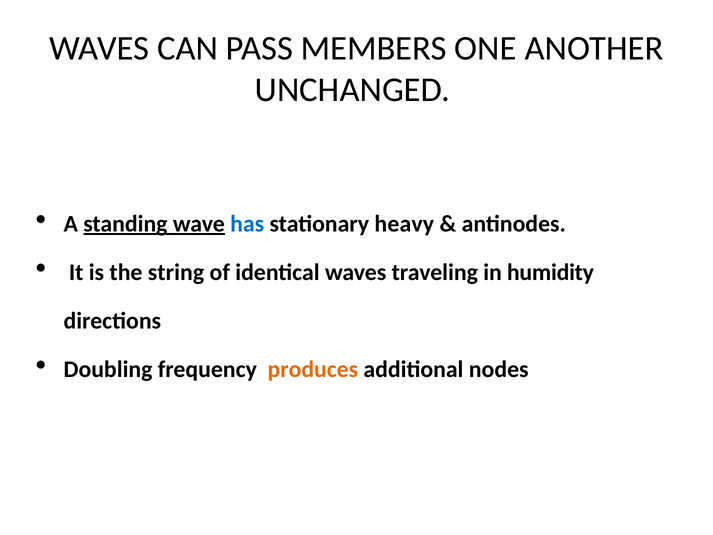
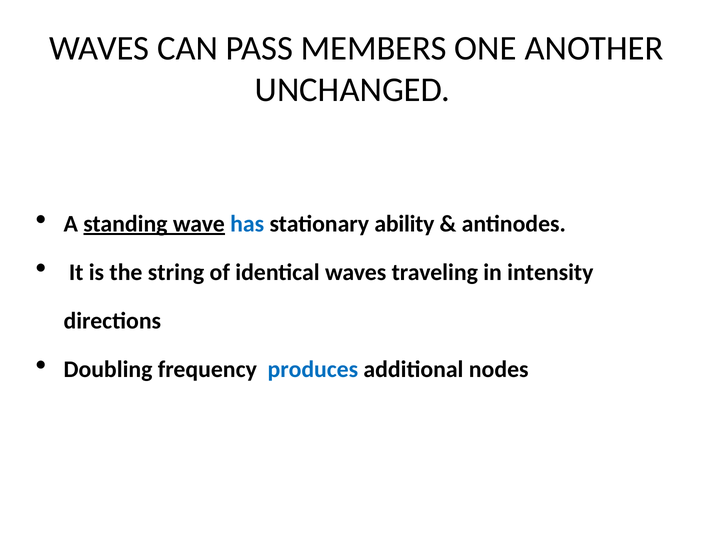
heavy: heavy -> ability (404, 224)
humidity: humidity -> intensity (550, 272)
produces colour: orange -> blue (313, 369)
